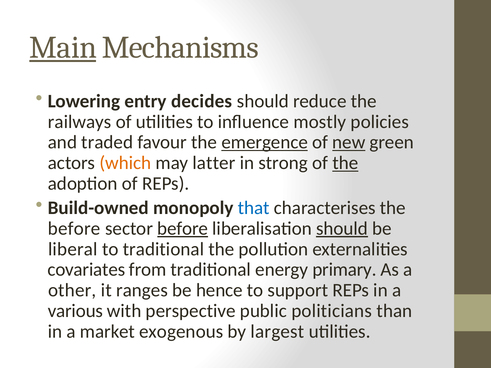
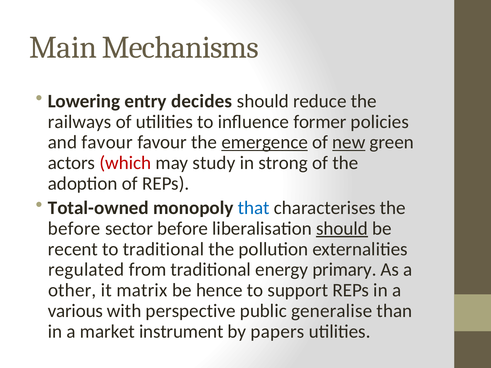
Main underline: present -> none (63, 48)
mostly: mostly -> former (320, 122)
and traded: traded -> favour (107, 142)
which colour: orange -> red (125, 163)
latter: latter -> study (214, 163)
the underline: present -> none (345, 163)
Build-owned: Build-owned -> Total-owned (98, 208)
before underline: present -> none (183, 229)
liberal: liberal -> recent (73, 249)
covariates: covariates -> regulated (86, 270)
ranges: ranges -> matrix (142, 290)
politicians: politicians -> generalise (332, 311)
exogenous: exogenous -> instrument (181, 332)
largest: largest -> papers (277, 332)
